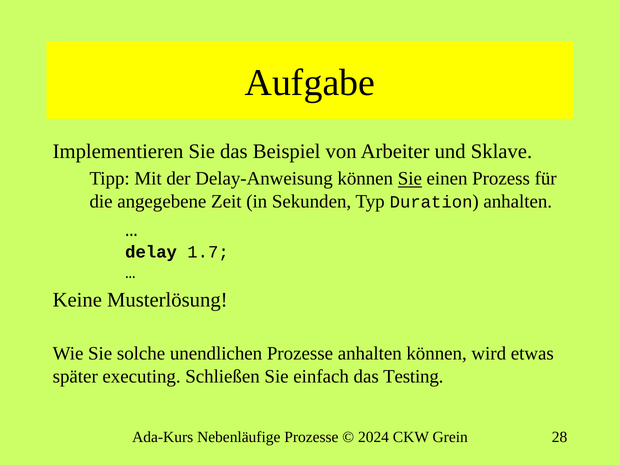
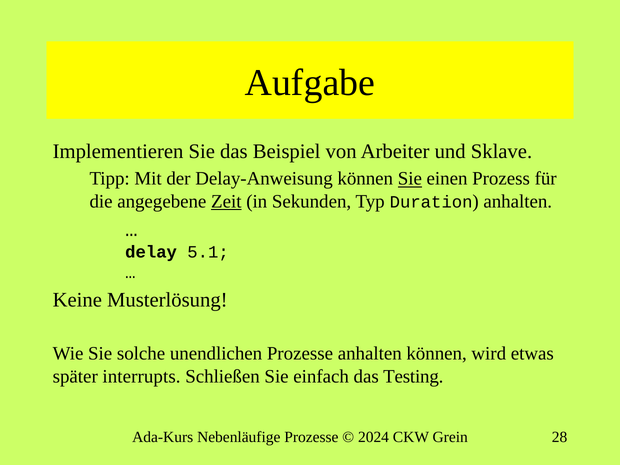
Zeit underline: none -> present (226, 201)
1.7: 1.7 -> 5.1 (208, 252)
executing: executing -> interrupts (142, 376)
